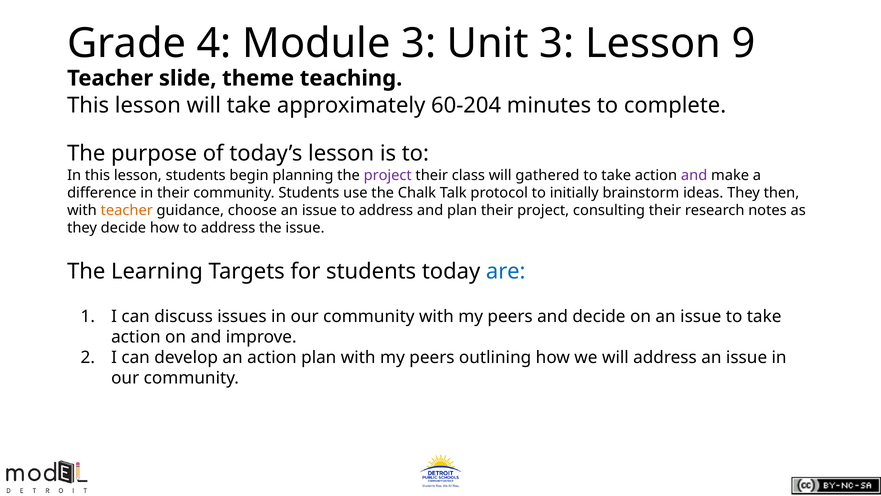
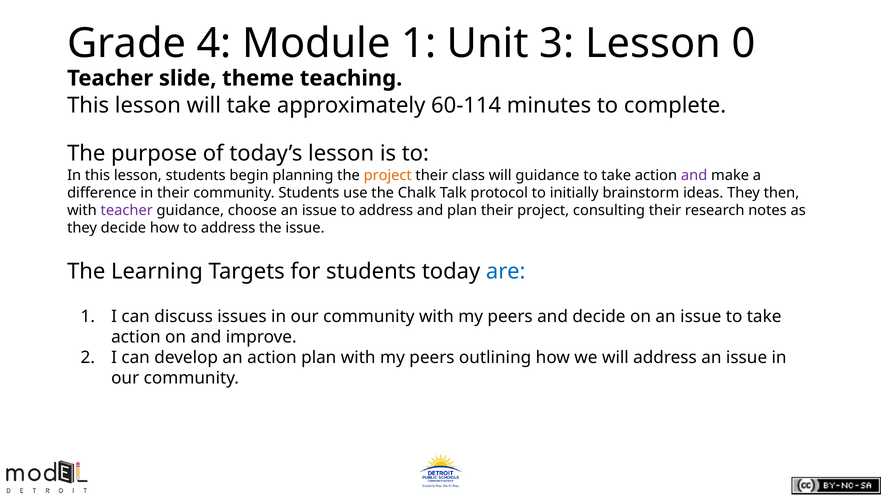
Module 3: 3 -> 1 (419, 44)
9: 9 -> 0 (744, 44)
60-204: 60-204 -> 60-114 (466, 106)
project colour: purple -> orange (388, 175)
will gathered: gathered -> guidance (547, 175)
teacher colour: orange -> purple (127, 210)
